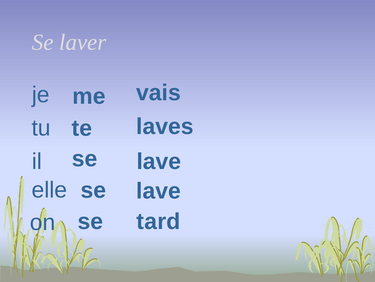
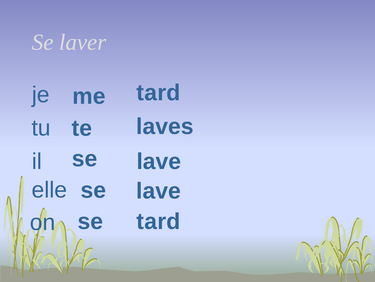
vais: vais -> tard (158, 93)
